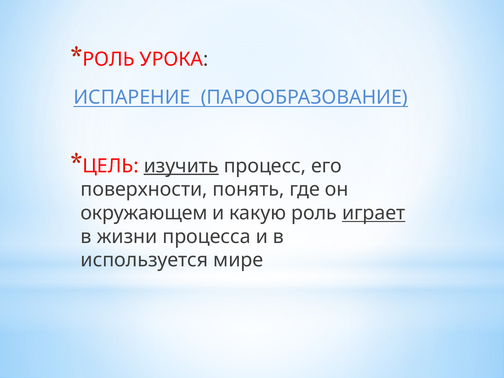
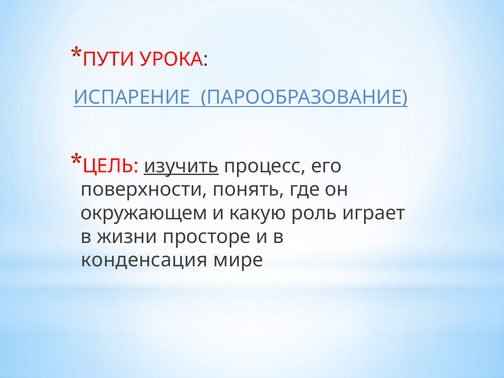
РОЛЬ: РОЛЬ -> ПУТИ (109, 59)
играет underline: present -> none (374, 213)
процесса: процесса -> просторе (207, 237)
используется: используется -> конденсация (144, 260)
